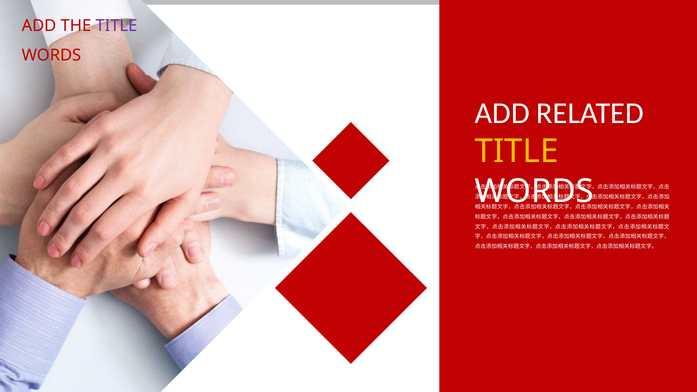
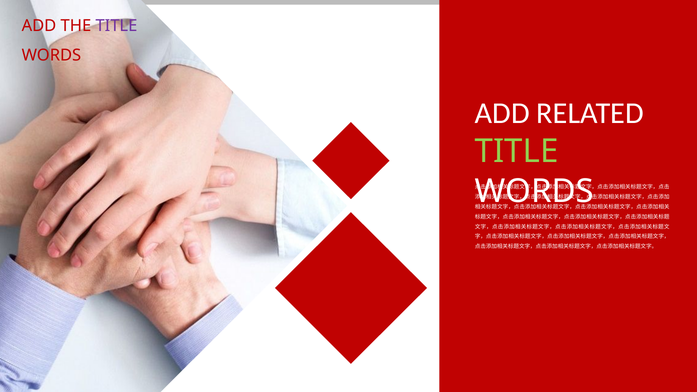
TITLE colour: yellow -> light green (517, 152)
